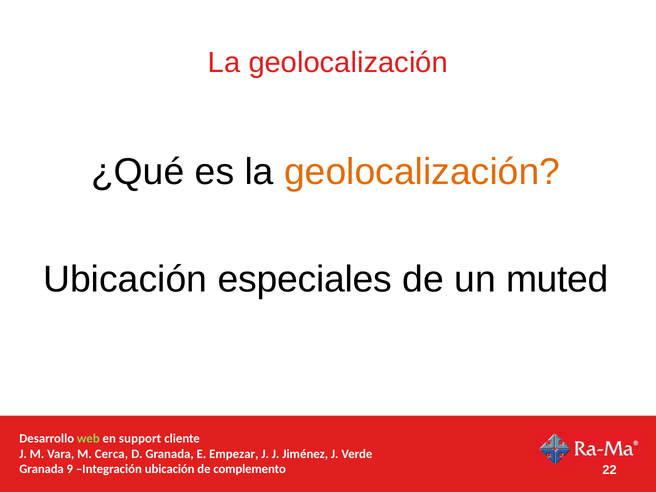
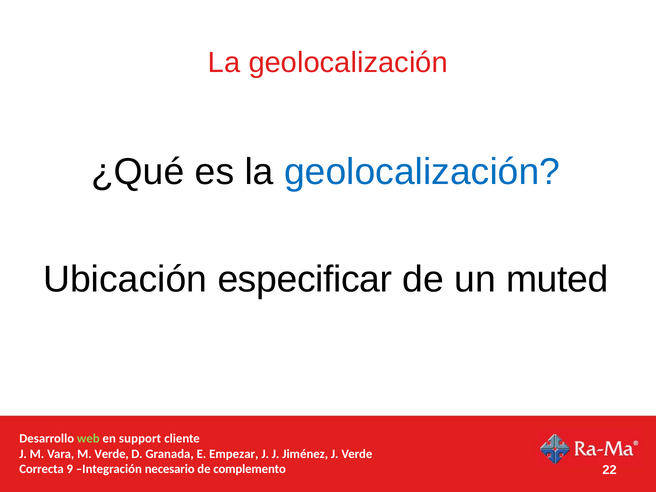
geolocalización colour: orange -> blue (422, 172)
especiales: especiales -> especificar (305, 280)
M Cerca: Cerca -> Verde (112, 454)
Granada: Granada -> Correcta (42, 469)
Integración ubicación: ubicación -> necesario (170, 469)
